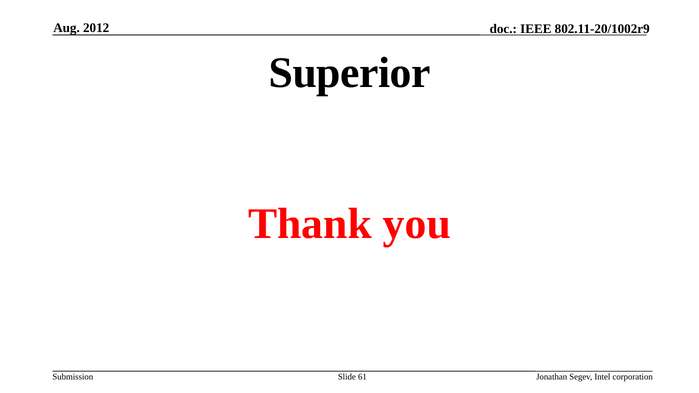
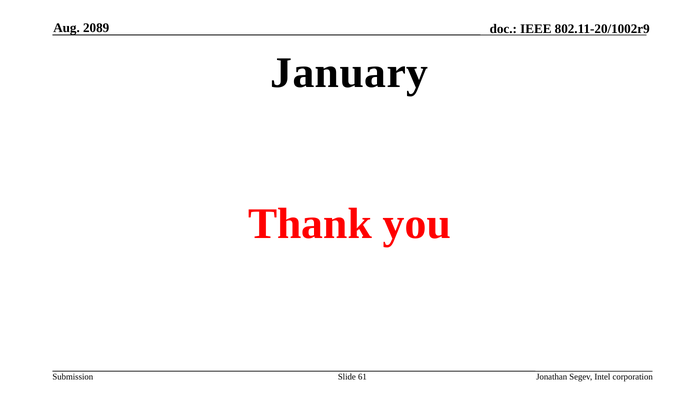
2012: 2012 -> 2089 (96, 28)
Superior: Superior -> January (349, 73)
